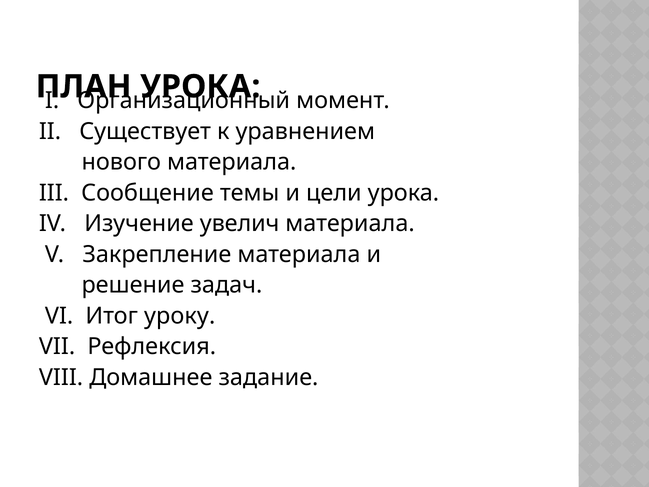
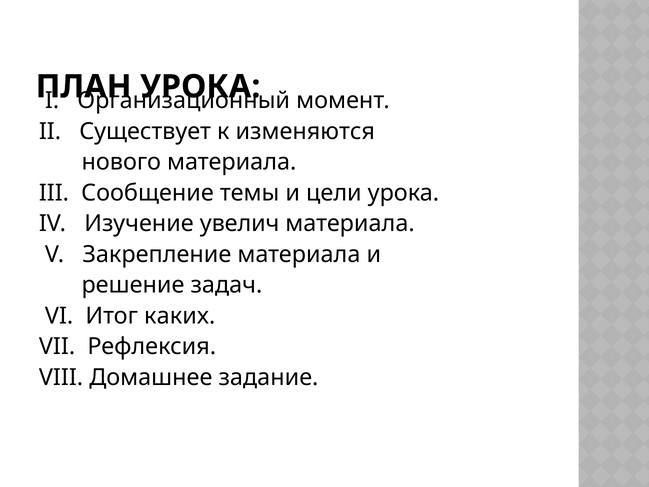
уравнением: уравнением -> изменяются (305, 131)
уроку: уроку -> каких (180, 316)
